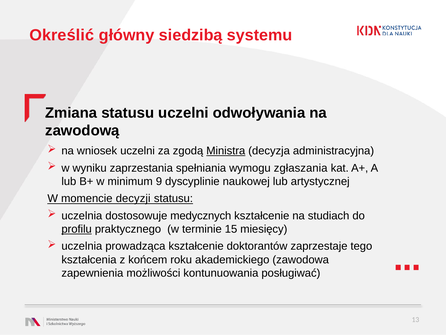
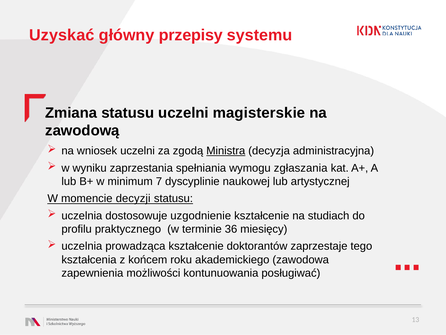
Określić: Określić -> Uzyskać (62, 35)
siedzibą: siedzibą -> przepisy (191, 35)
odwoływania: odwoływania -> magisterskie (259, 113)
9: 9 -> 7 (159, 181)
medycznych: medycznych -> uzgodnienie (201, 215)
profilu underline: present -> none (77, 229)
15: 15 -> 36 (231, 229)
